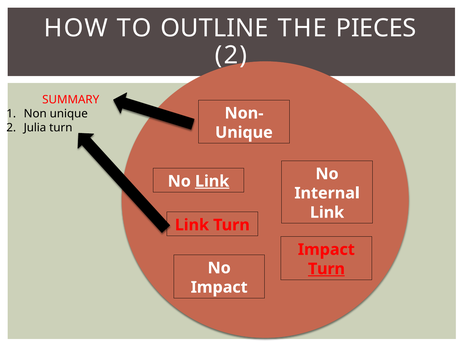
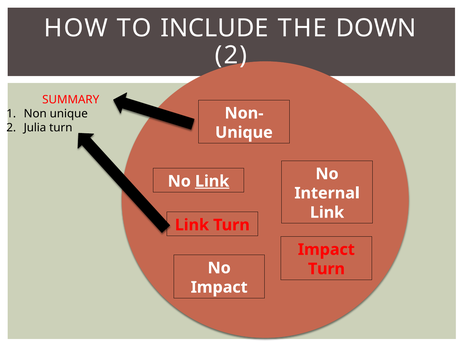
OUTLINE: OUTLINE -> INCLUDE (214, 28)
PIECES: PIECES -> DOWN (376, 28)
Turn underline: present -> none (326, 269)
